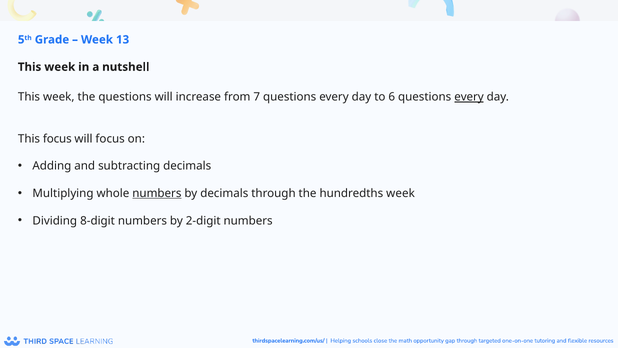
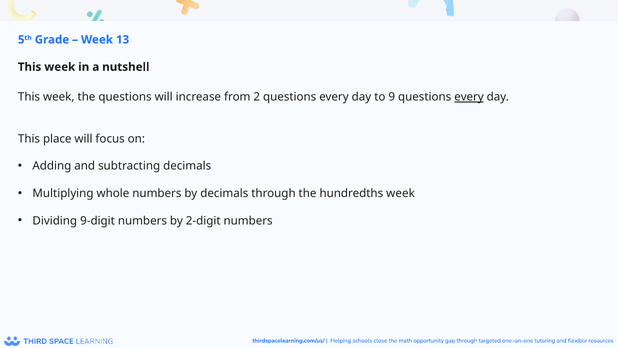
7: 7 -> 2 (257, 97)
6: 6 -> 9 (392, 97)
This focus: focus -> place (57, 139)
numbers underline: present -> none (157, 193)
8-digit: 8-digit -> 9-digit (98, 220)
